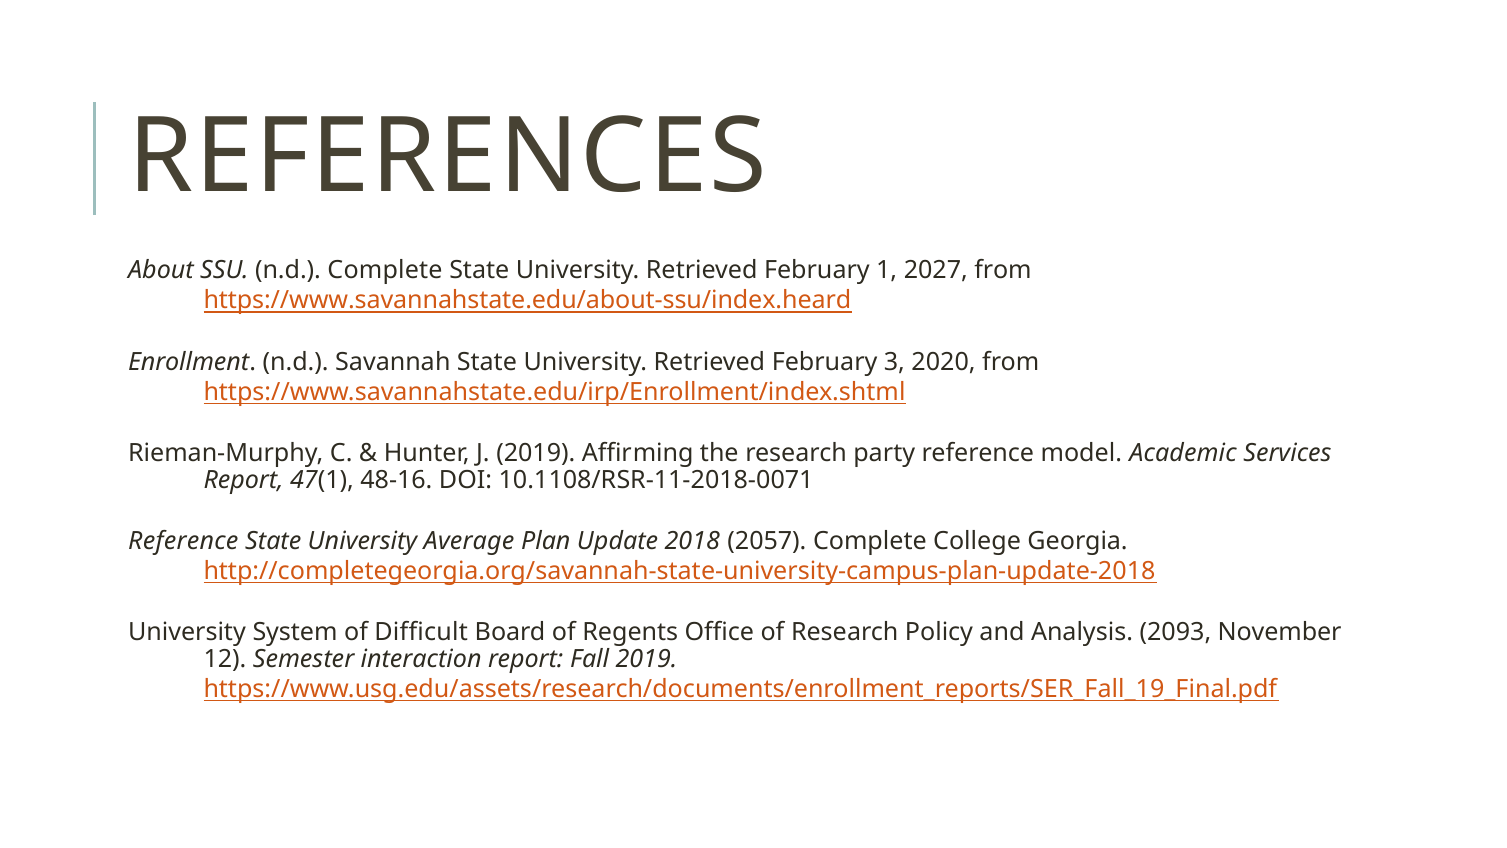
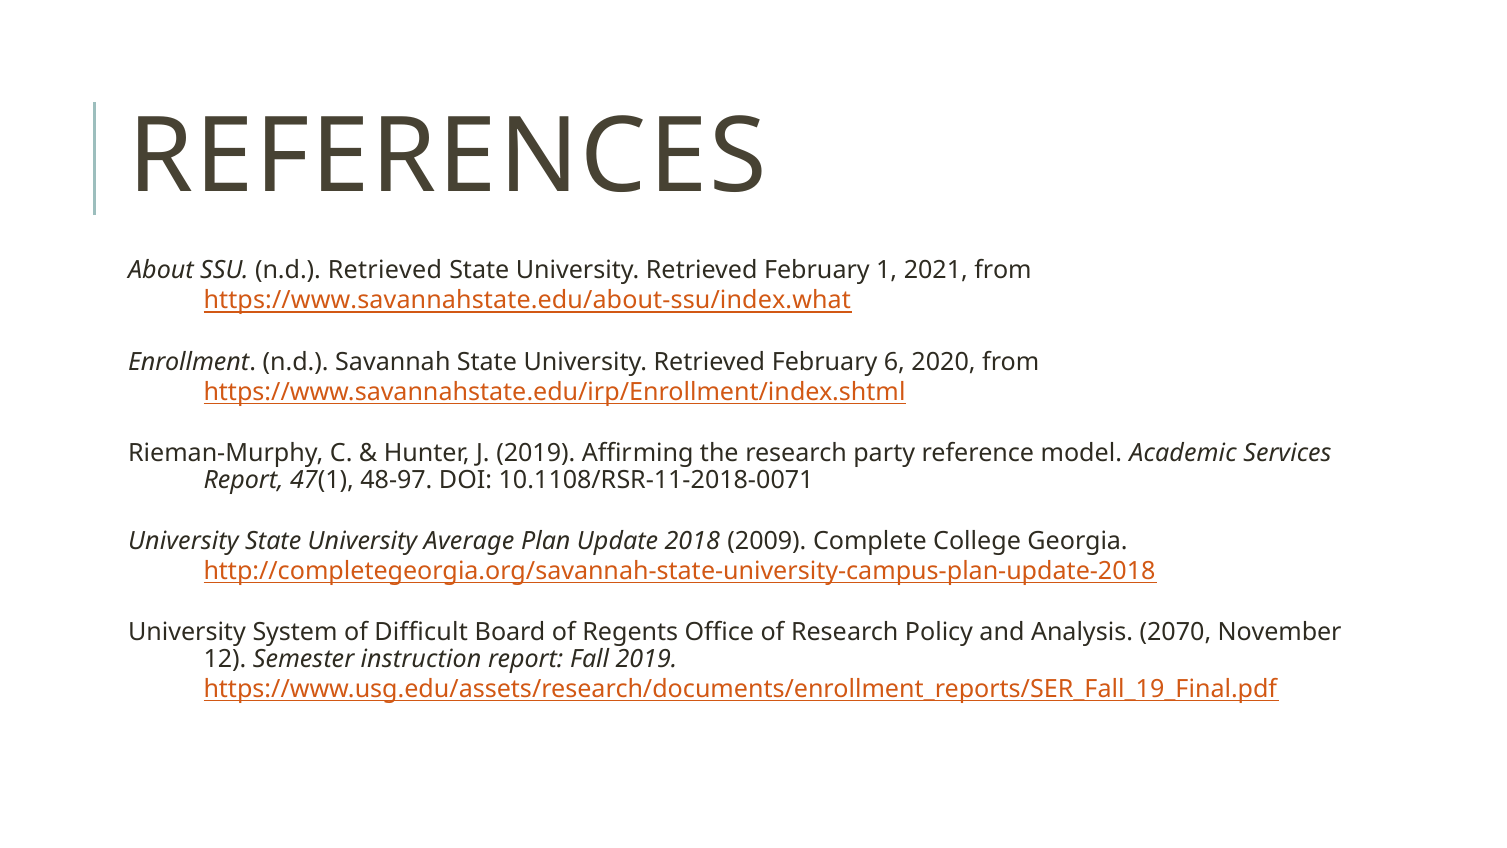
n.d Complete: Complete -> Retrieved (385, 270)
2027: 2027 -> 2021 (936, 270)
https://www.savannahstate.edu/about-ssu/index.heard: https://www.savannahstate.edu/about-ssu/index.heard -> https://www.savannahstate.edu/about-ssu/index.what (527, 300)
3: 3 -> 6 (894, 362)
48-16: 48-16 -> 48-97 (396, 480)
Reference: Reference -> University (183, 541)
2057: 2057 -> 2009 (767, 541)
2093: 2093 -> 2070 (1175, 632)
interaction: interaction -> instruction (421, 659)
